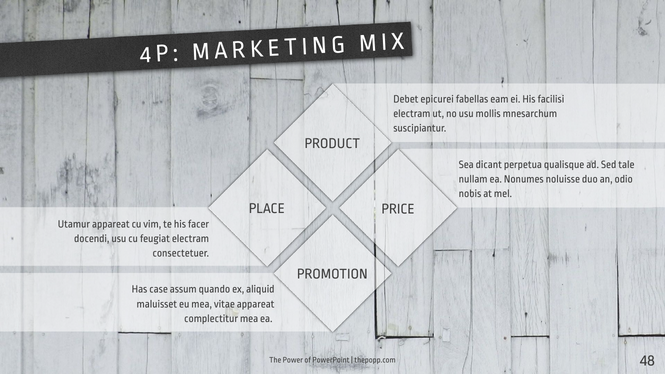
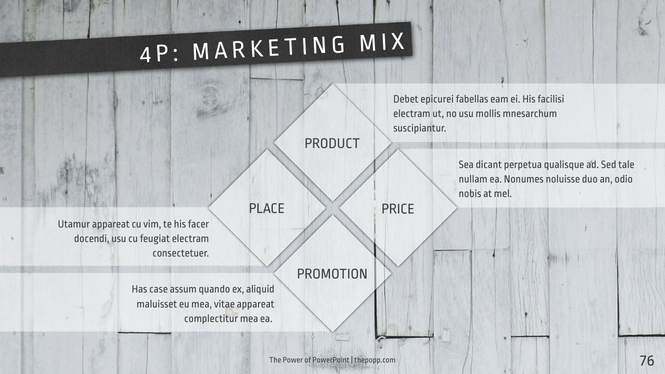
48: 48 -> 76 (647, 361)
